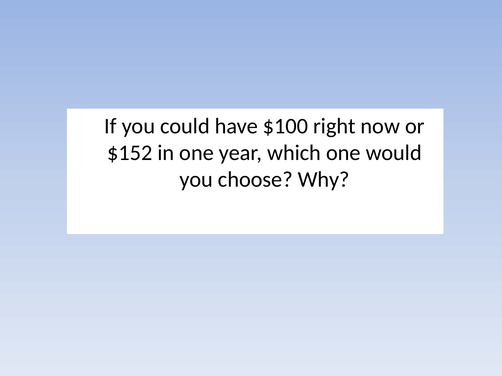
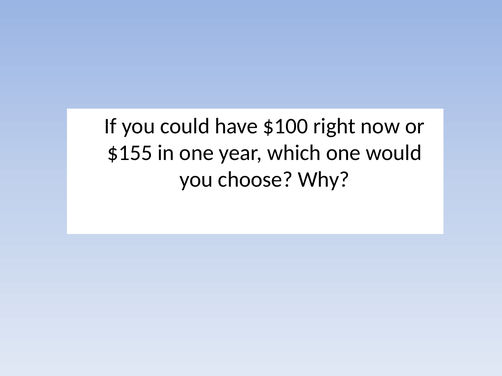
$152: $152 -> $155 (130, 153)
